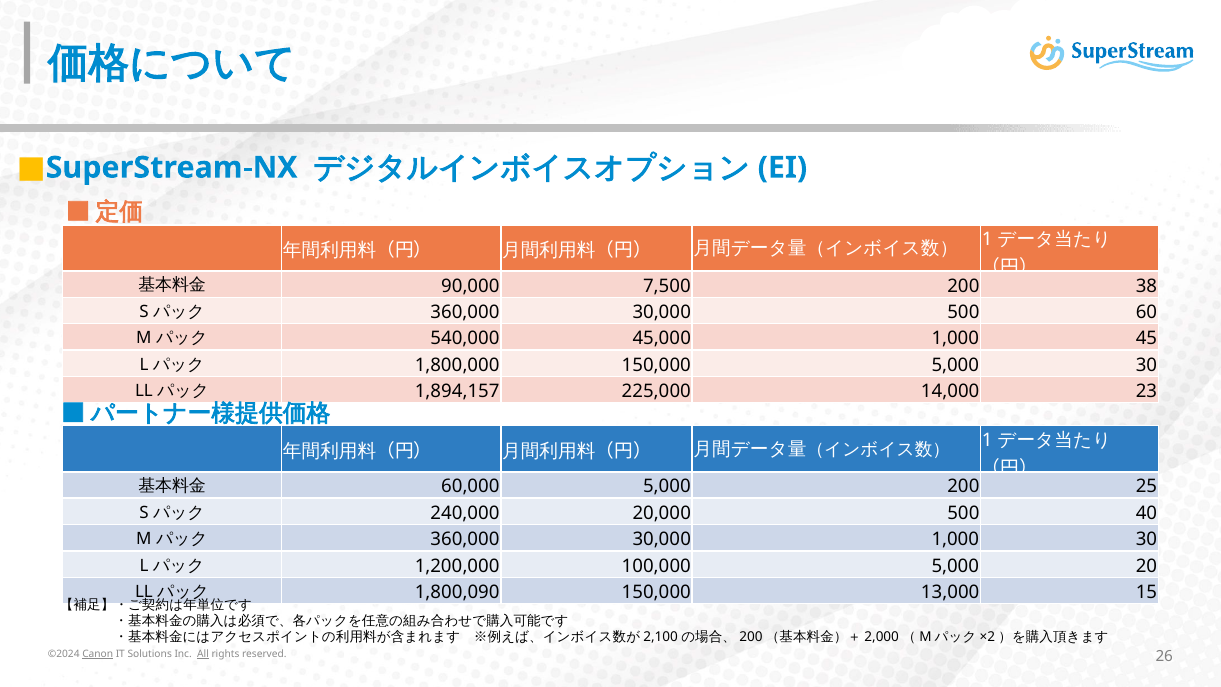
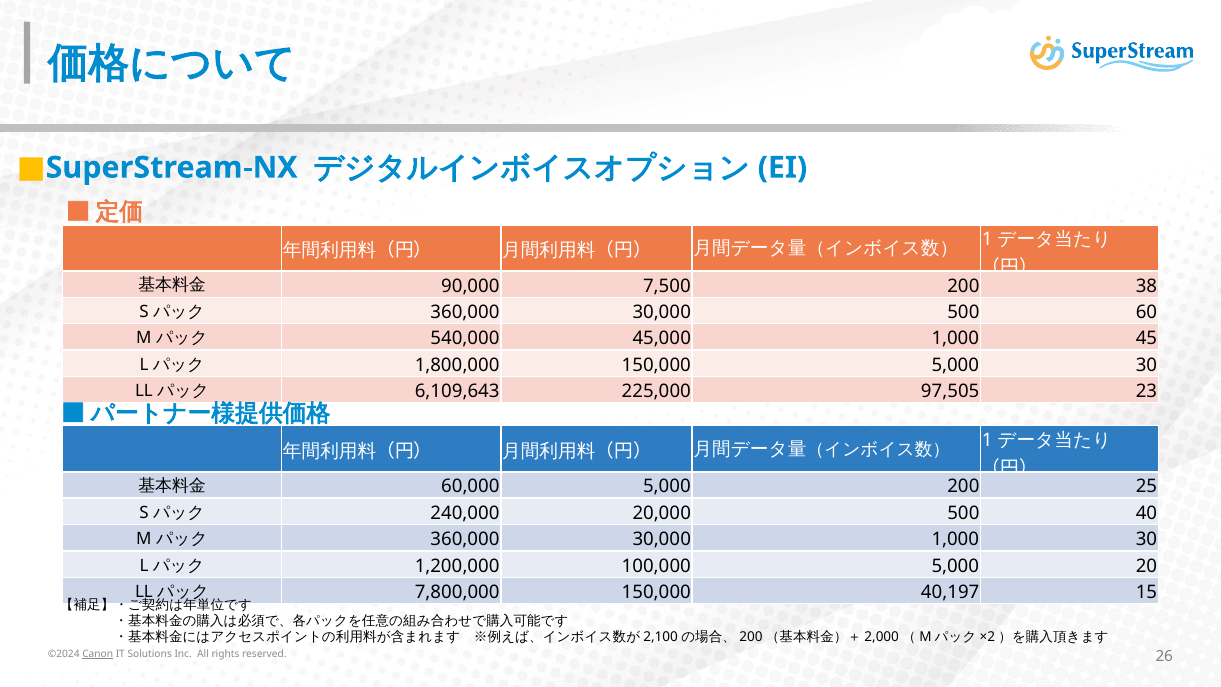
1,894,157: 1,894,157 -> 6,109,643 (457, 391)
14,000: 14,000 -> 97,505 (950, 391)
1,800,090: 1,800,090 -> 7,800,000 (457, 592)
13,000: 13,000 -> 40,197 (950, 592)
All underline: present -> none (203, 654)
